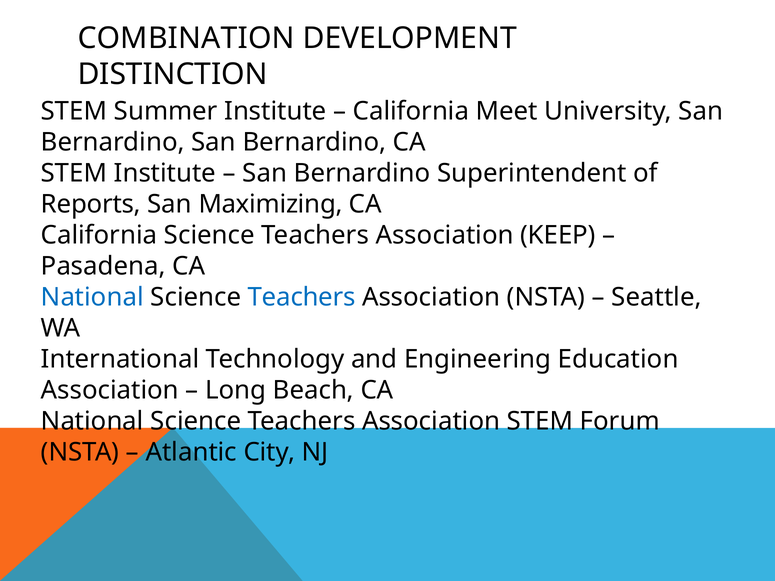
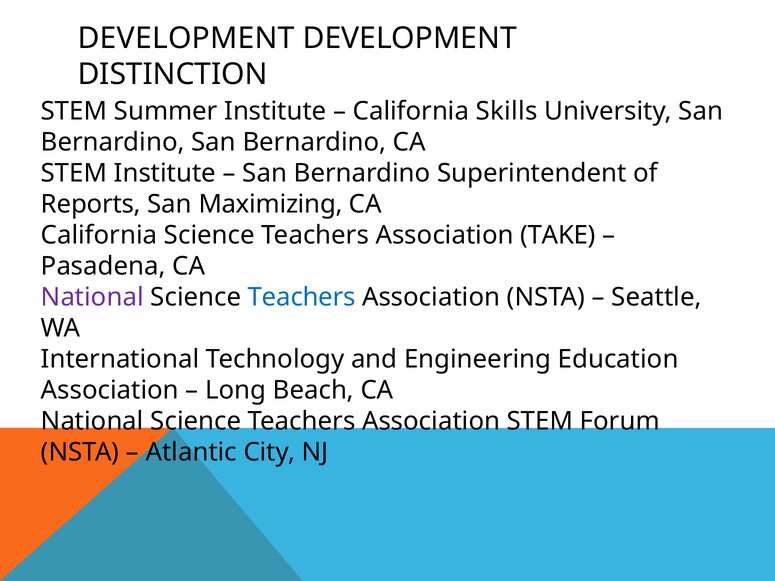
COMBINATION: COMBINATION -> DEVELOPMENT (186, 38)
Meet: Meet -> Skills (507, 112)
KEEP: KEEP -> TAKE (558, 236)
National colour: blue -> purple (92, 298)
